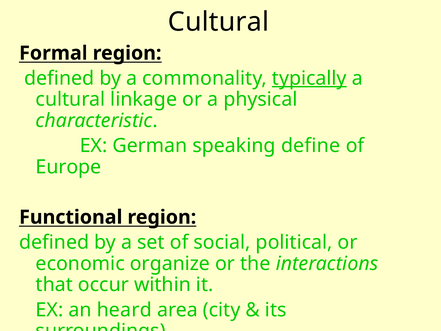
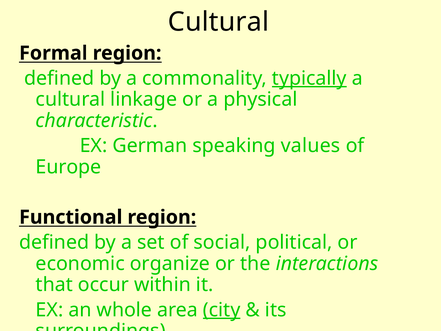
define: define -> values (311, 146)
heard: heard -> whole (124, 310)
city underline: none -> present (222, 310)
